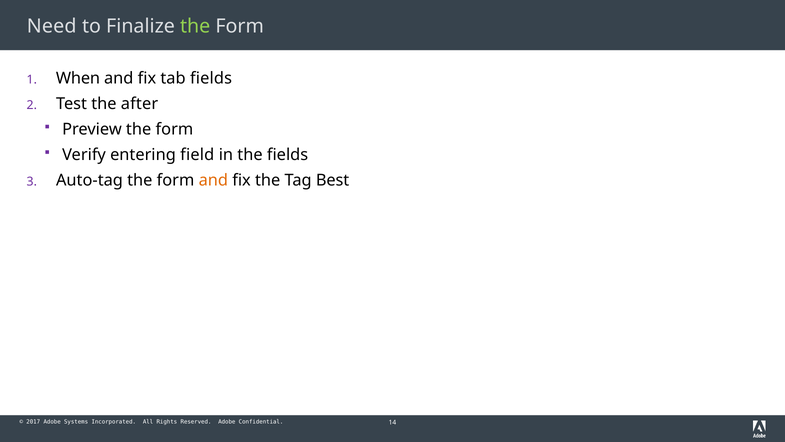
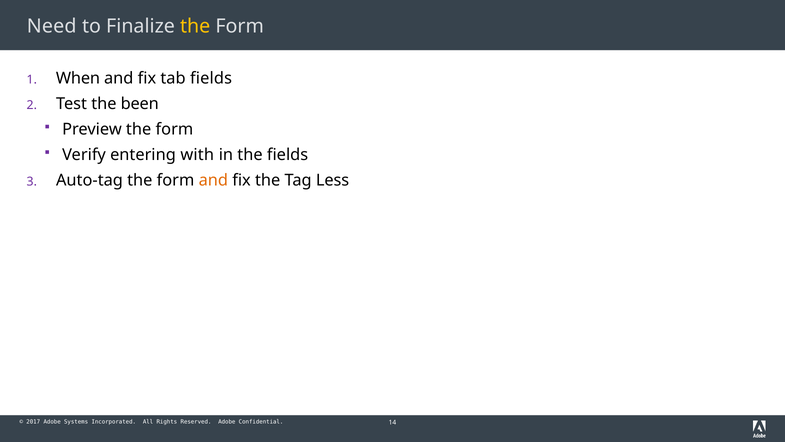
the colour: light green -> yellow (195, 26)
after: after -> been (140, 104)
field: field -> with (197, 155)
Best: Best -> Less (333, 180)
